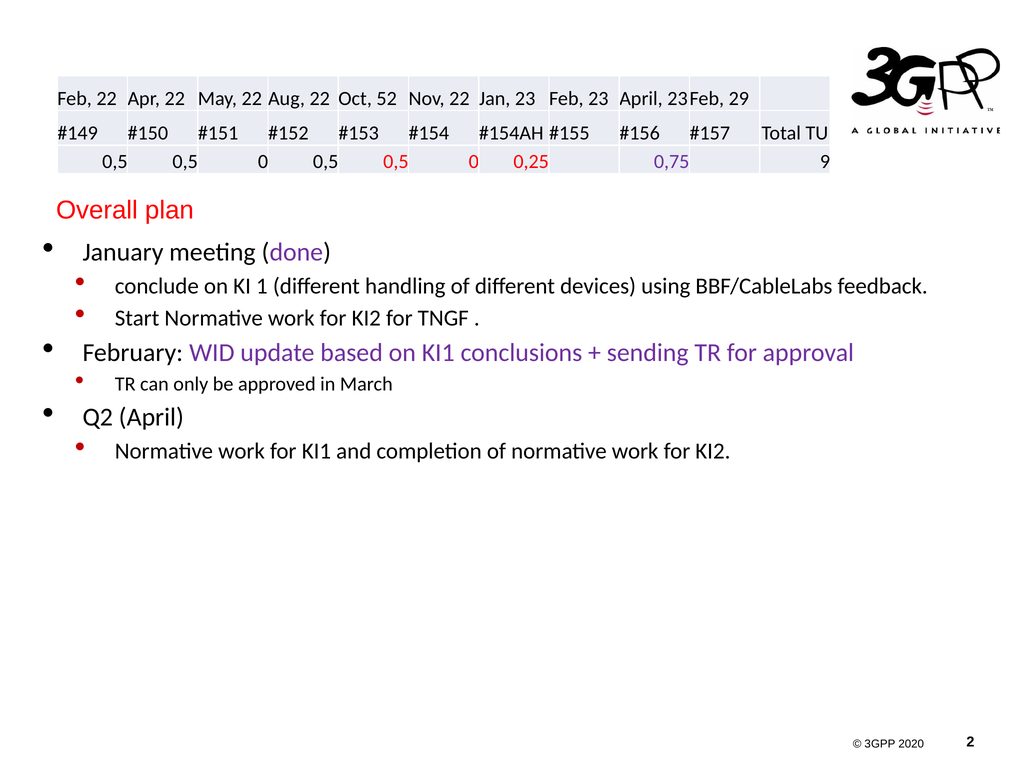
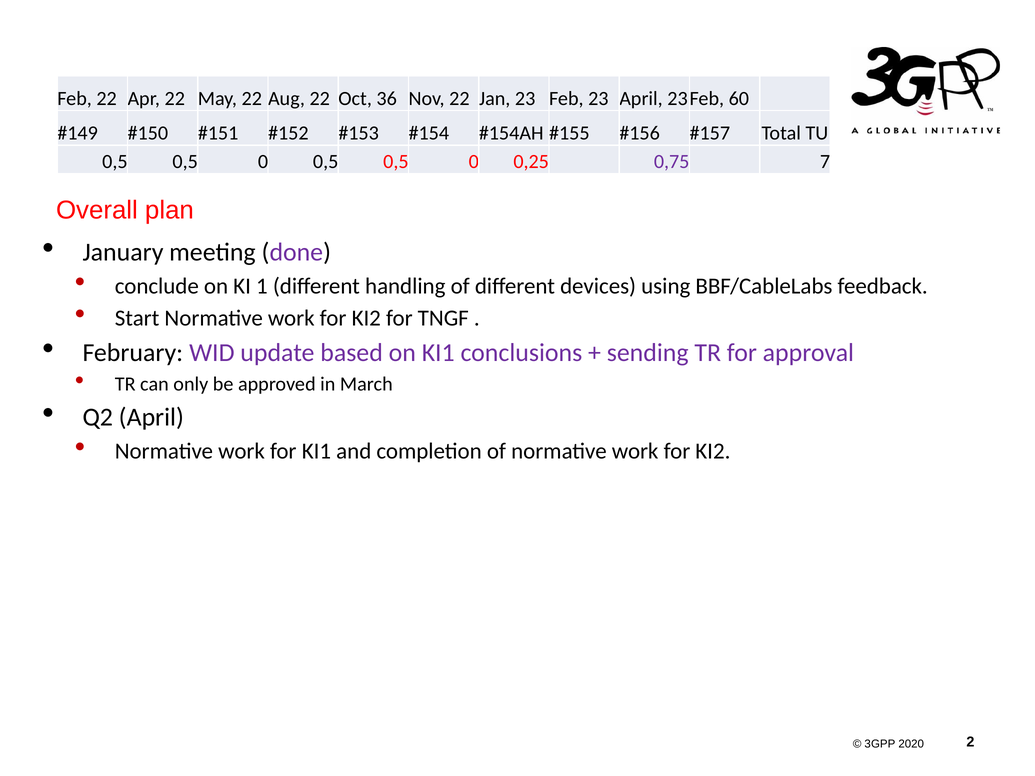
52: 52 -> 36 (387, 99)
29: 29 -> 60 (739, 99)
9: 9 -> 7 (825, 162)
